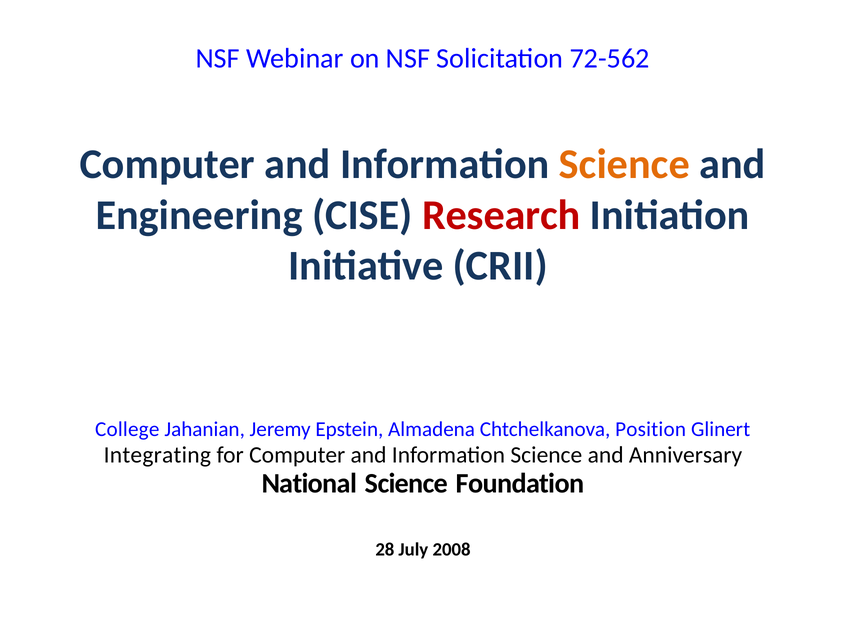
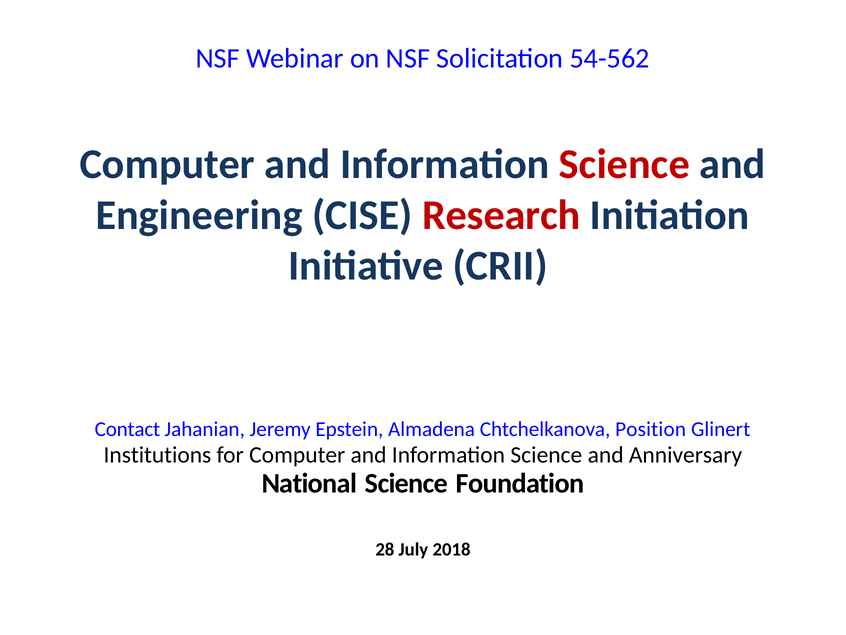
72-562: 72-562 -> 54-562 (610, 58)
Science colour: orange -> red (624, 164)
College: College -> Contact (127, 429)
Integrating: Integrating -> Institutions (157, 455)
2008: 2008 -> 2018 (452, 549)
